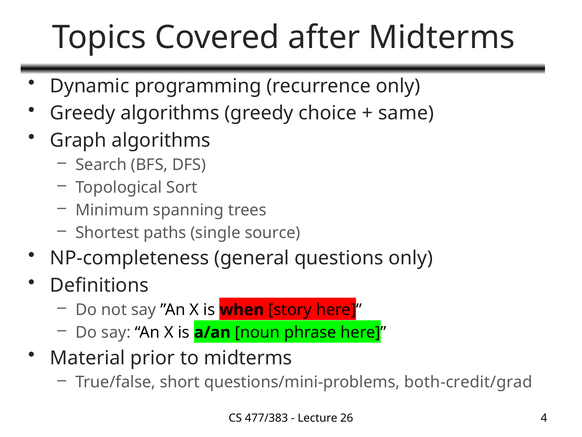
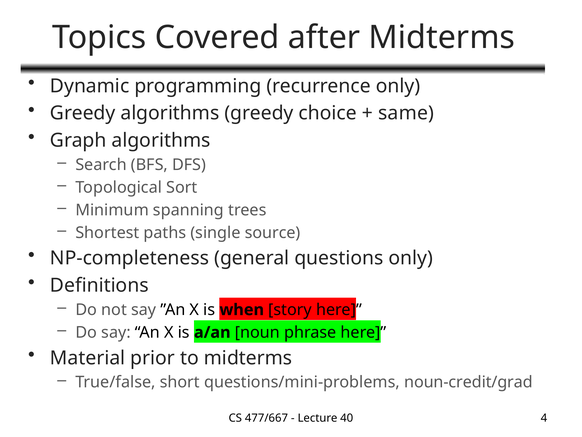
both-credit/grad: both-credit/grad -> noun-credit/grad (468, 382)
477/383: 477/383 -> 477/667 (266, 418)
26: 26 -> 40 (347, 418)
